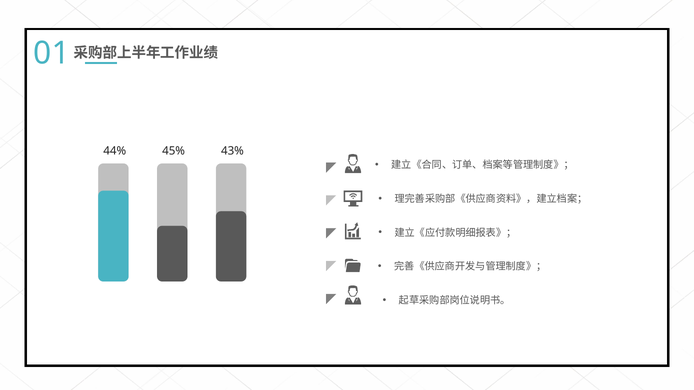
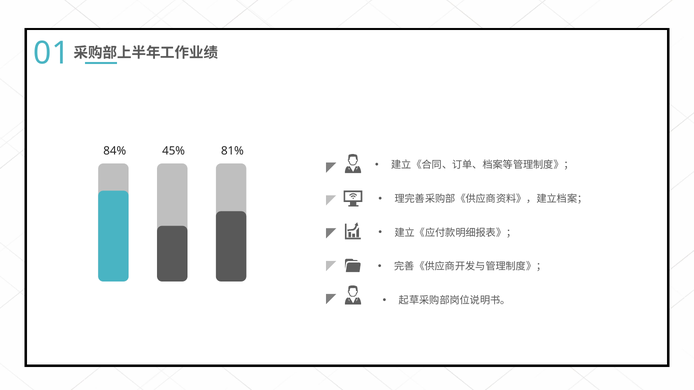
44%: 44% -> 84% (115, 151)
43%: 43% -> 81% (232, 151)
